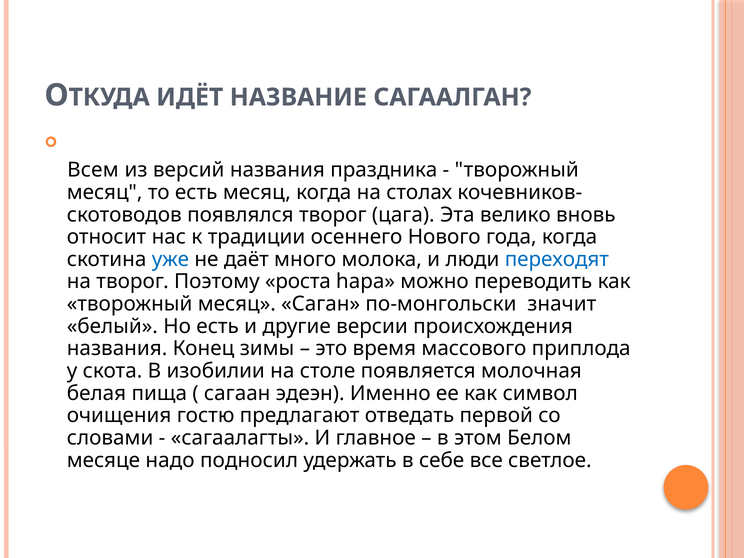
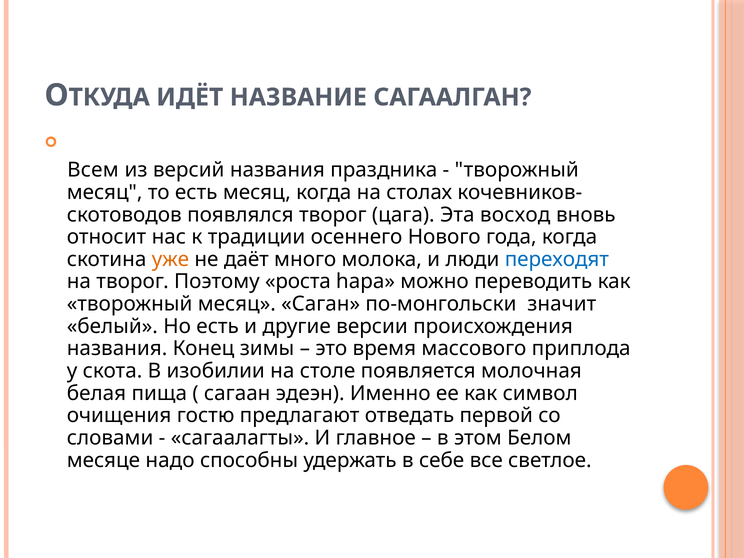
велико: велико -> восход (515, 215)
уже colour: blue -> orange (170, 259)
подносил: подносил -> способны (249, 460)
